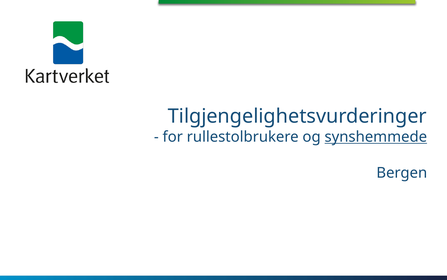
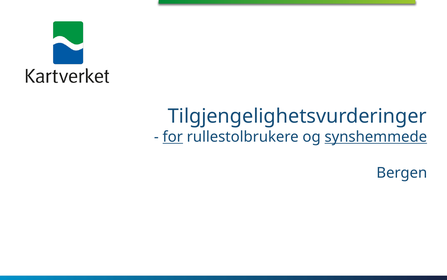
for underline: none -> present (173, 137)
